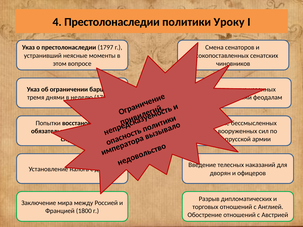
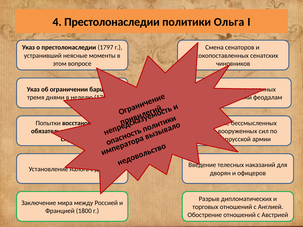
Уроку: Уроку -> Ольга (229, 22)
